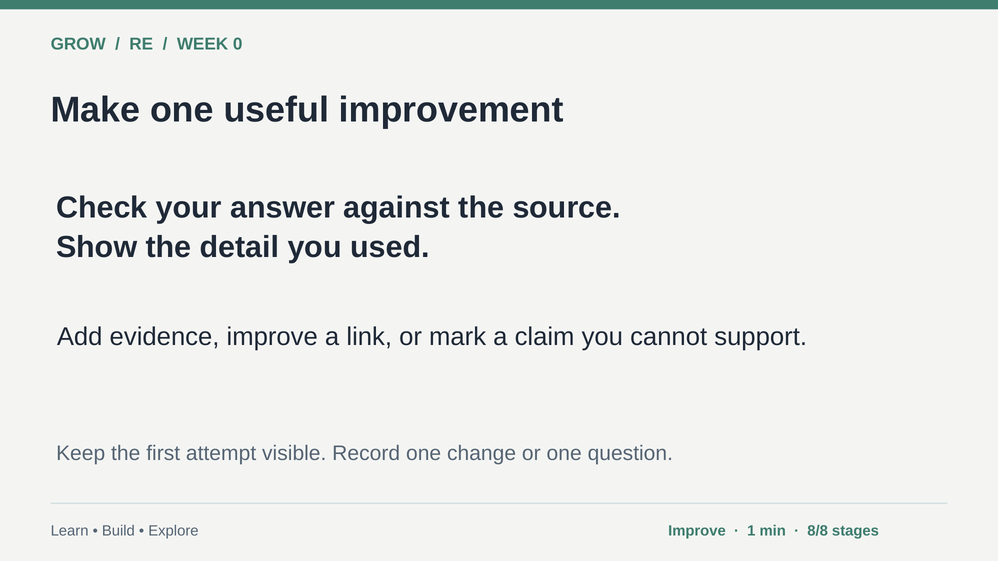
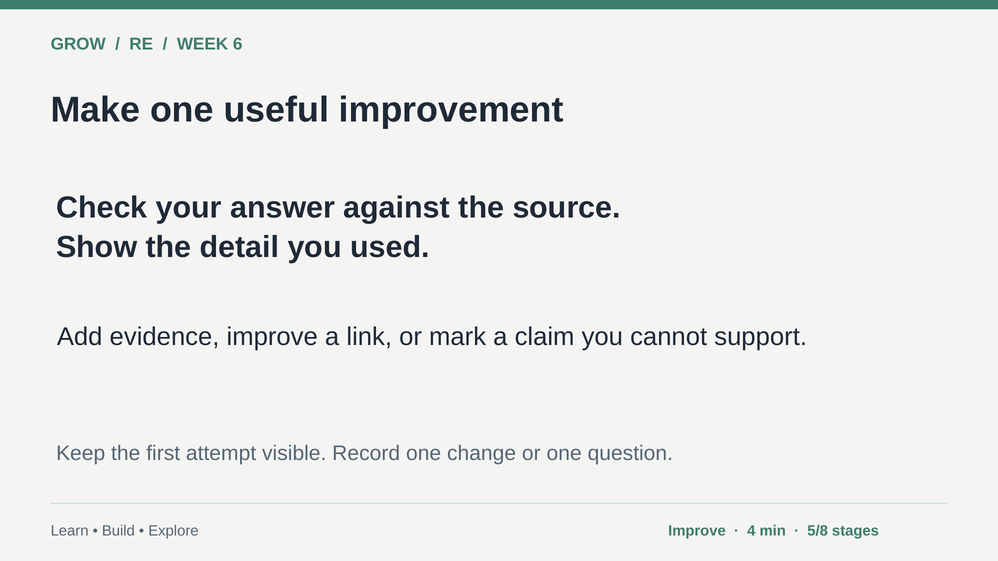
0: 0 -> 6 (238, 44)
1: 1 -> 4 (751, 531)
8/8: 8/8 -> 5/8 (818, 531)
